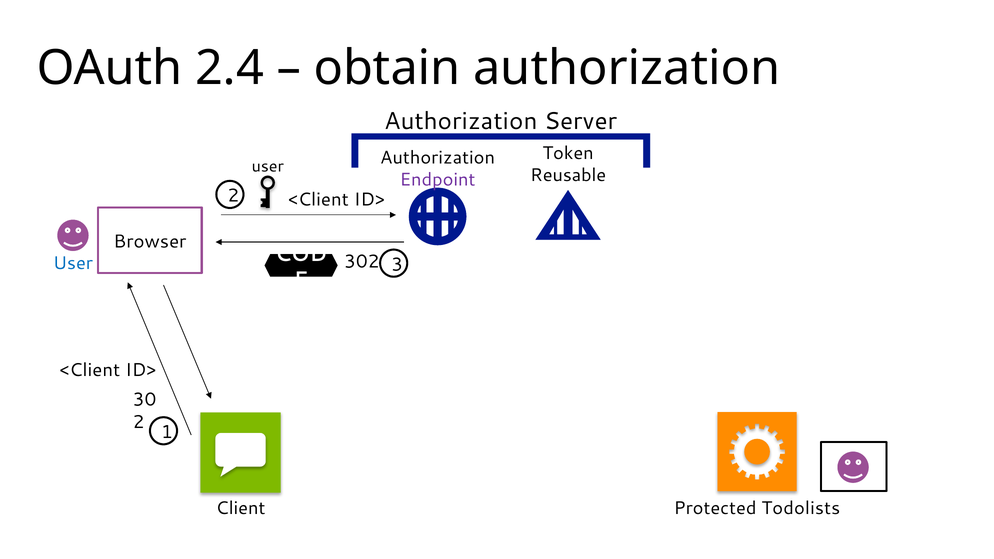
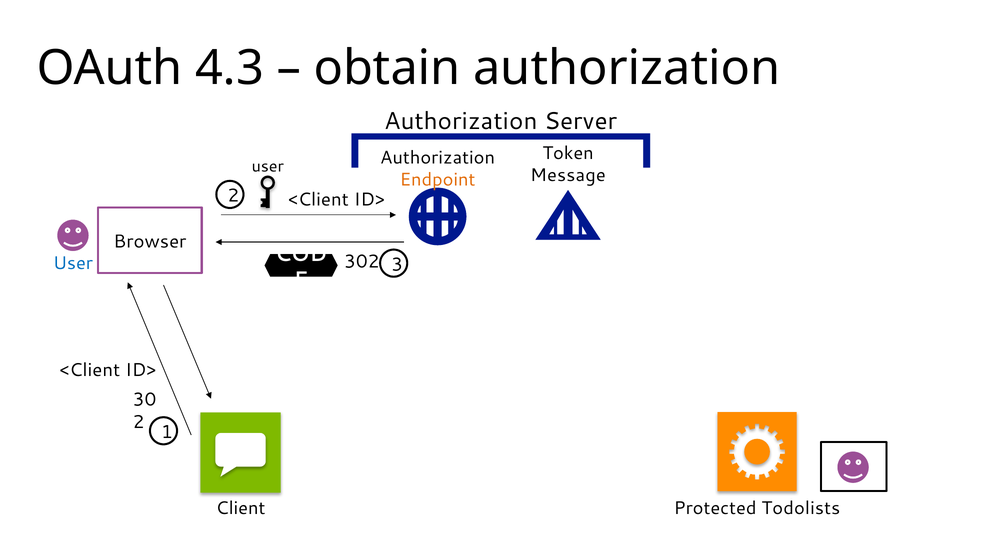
2.4: 2.4 -> 4.3 (229, 68)
Reusable: Reusable -> Message (568, 175)
Endpoint colour: purple -> orange (438, 180)
